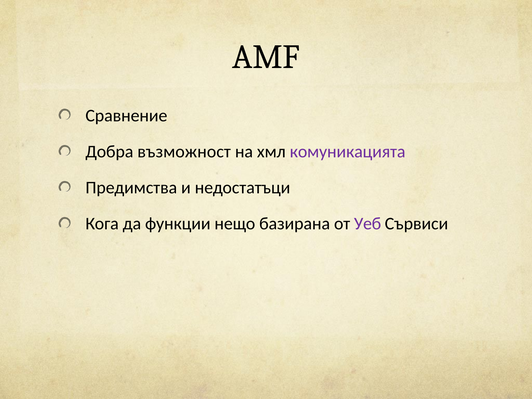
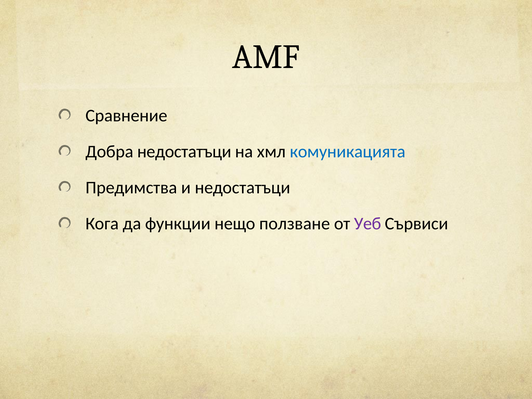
Добра възможност: възможност -> недостатъци (184, 152)
комуникацията colour: purple -> blue (348, 152)
базирана: базирана -> ползване (295, 224)
